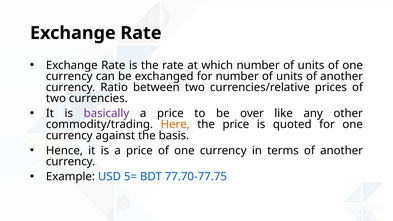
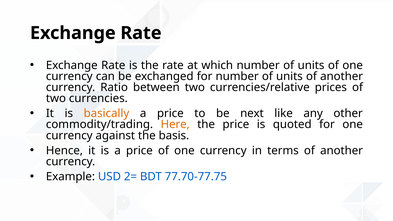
basically colour: purple -> orange (106, 113)
over: over -> next (252, 113)
5=: 5= -> 2= (130, 177)
